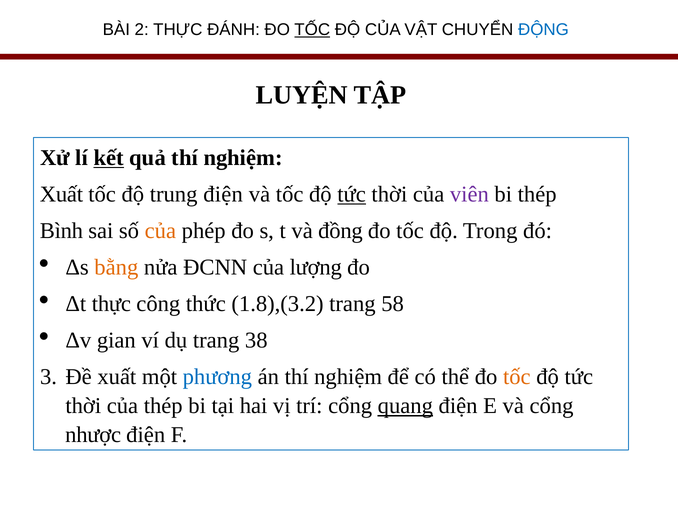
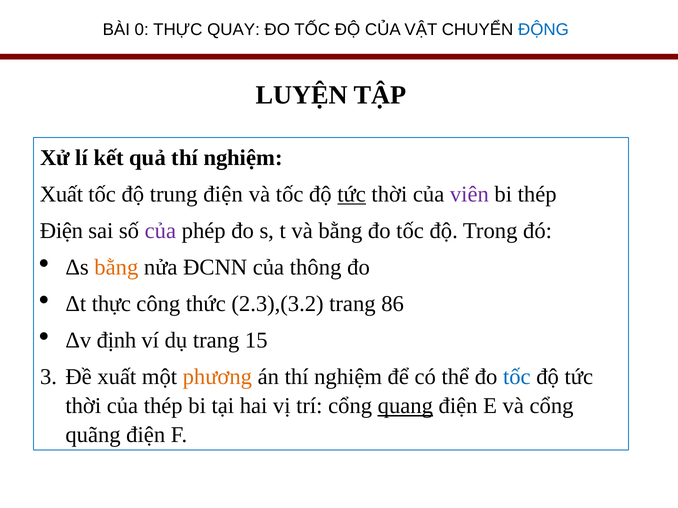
2: 2 -> 0 (142, 30)
ĐÁNH: ĐÁNH -> QUAY (233, 30)
TỐC underline: present -> none (312, 30)
kết underline: present -> none (109, 158)
Bình: Bình -> Điện (61, 231)
của colour: orange -> purple (160, 231)
và đồng: đồng -> bằng (340, 231)
lượng: lượng -> thông (316, 268)
1.8),(3.2: 1.8),(3.2 -> 2.3),(3.2 (278, 304)
58: 58 -> 86 (393, 304)
gian: gian -> định (116, 341)
38: 38 -> 15 (256, 341)
phương colour: blue -> orange (217, 377)
tốc colour: orange -> blue (517, 377)
nhược: nhược -> quãng (93, 435)
